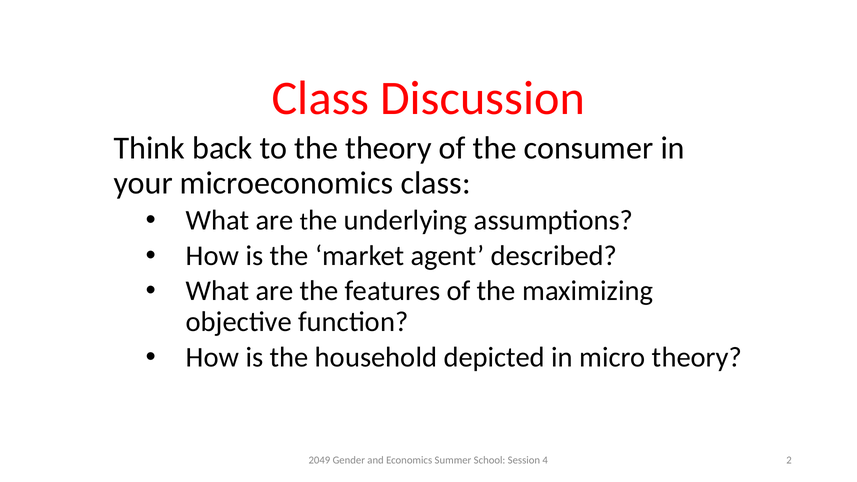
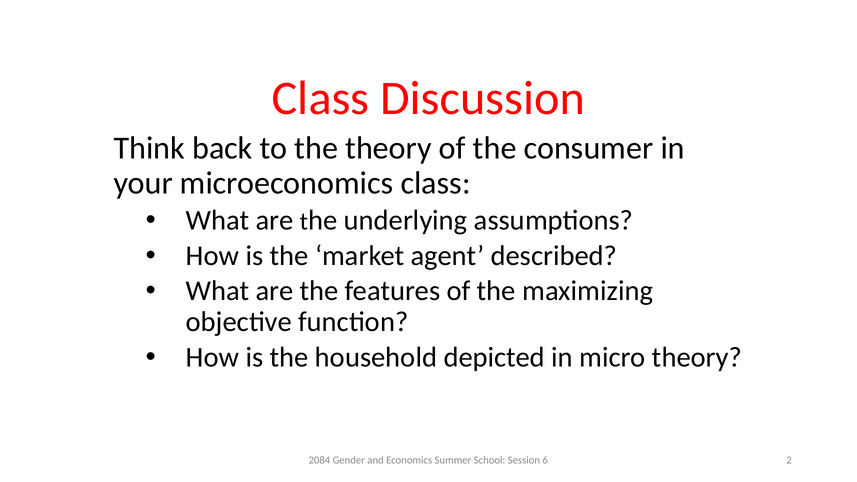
2049: 2049 -> 2084 (319, 460)
4: 4 -> 6 (545, 460)
